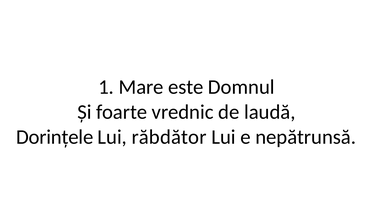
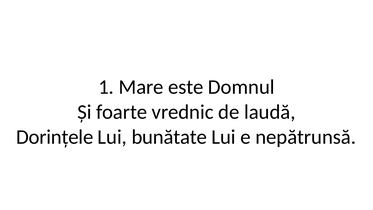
răbdător: răbdător -> bunătate (169, 137)
